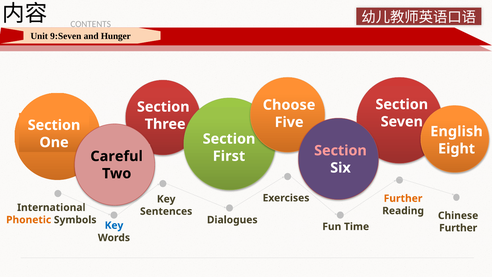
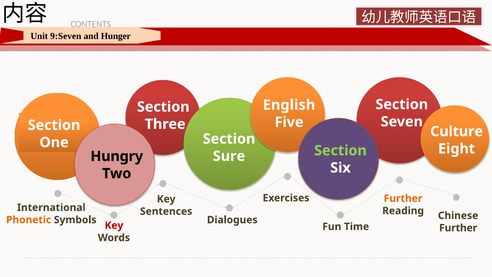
Choose: Choose -> English (289, 105)
English: English -> Culture (457, 131)
Section colour: pink -> light green (340, 150)
First: First -> Sure (229, 156)
Careful: Careful -> Hungry (117, 156)
Key colour: blue -> red (114, 225)
